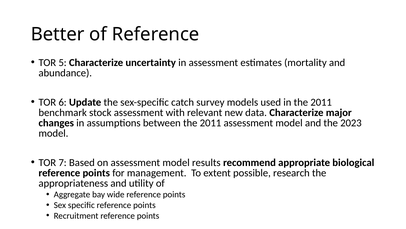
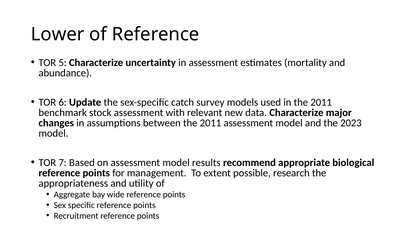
Better: Better -> Lower (58, 34)
